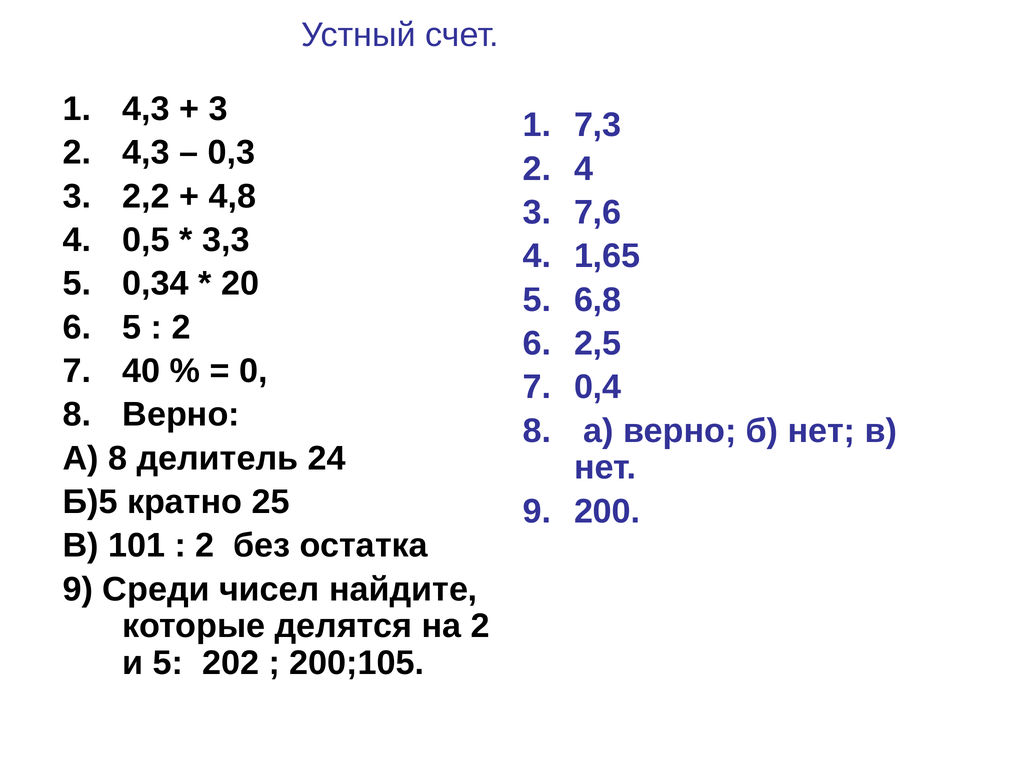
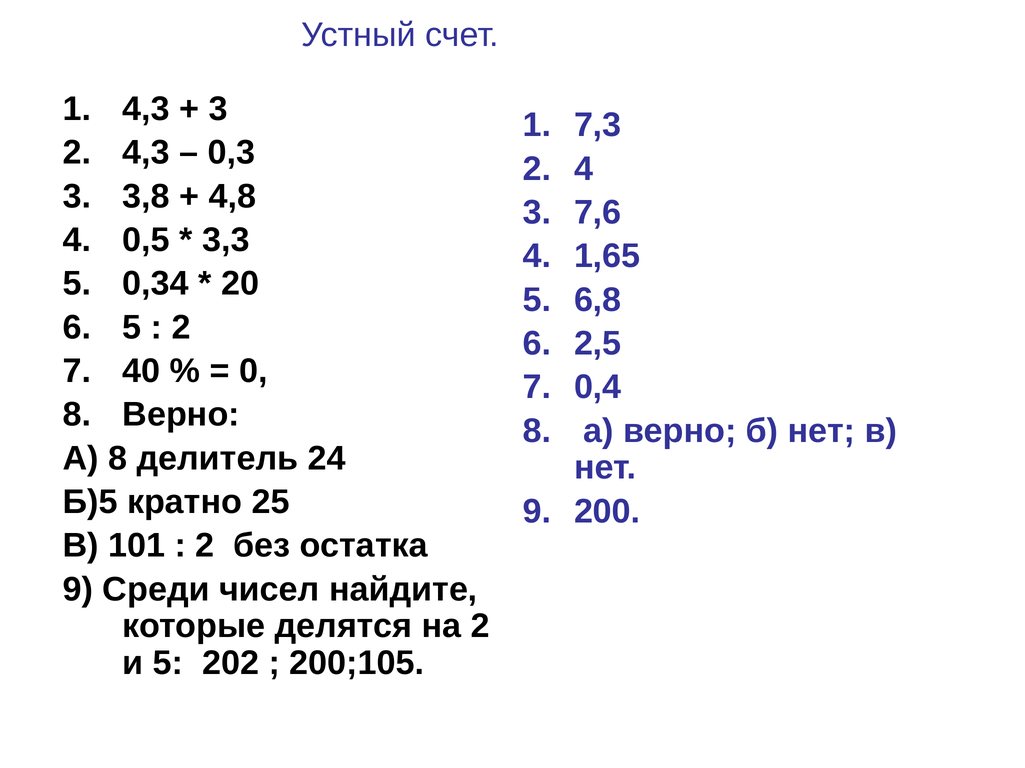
2,2: 2,2 -> 3,8 (146, 197)
